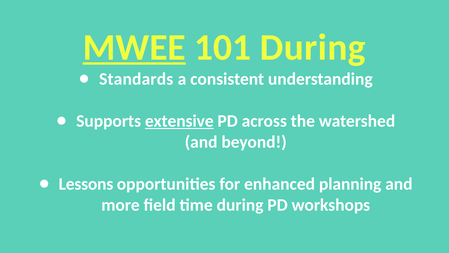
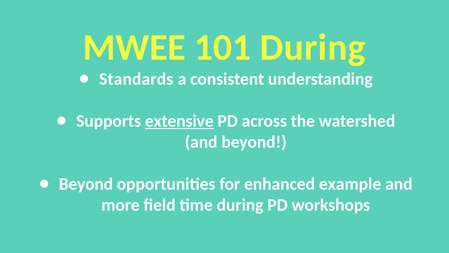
MWEE underline: present -> none (134, 47)
Lessons: Lessons -> Beyond (86, 184)
planning: planning -> example (350, 184)
